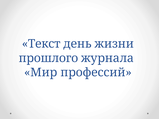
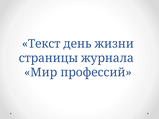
прошлого: прошлого -> страницы (48, 58)
